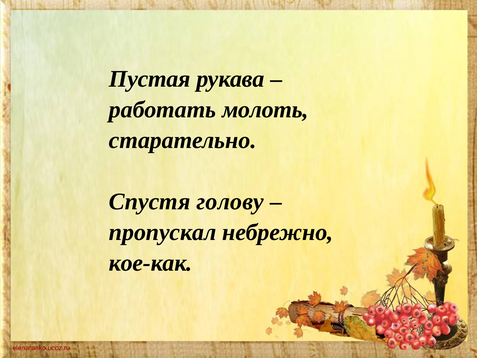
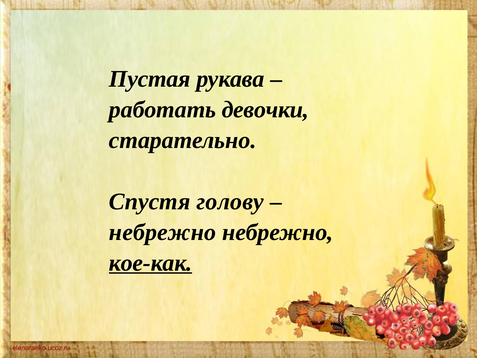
молоть: молоть -> девочки (265, 110)
пропускал: пропускал -> небрежно (163, 232)
кое-как underline: none -> present (151, 263)
